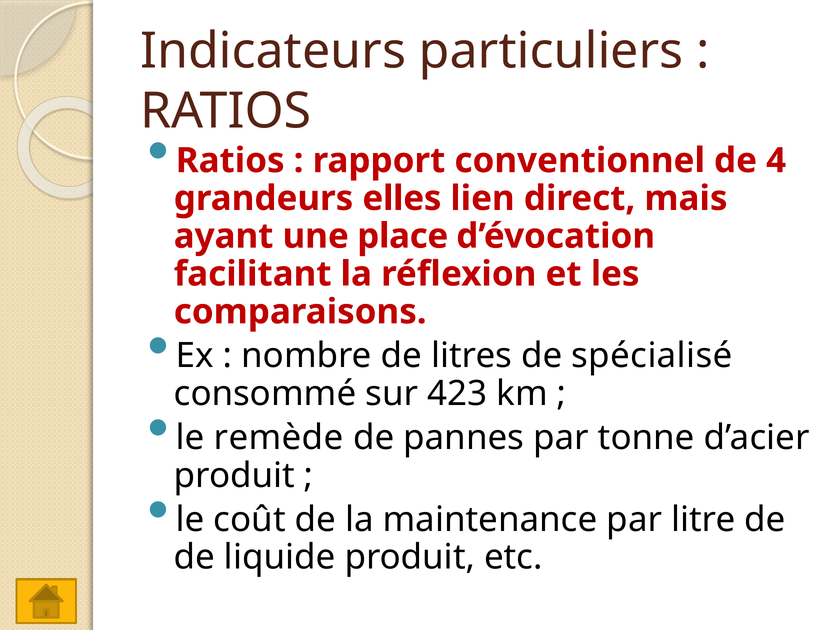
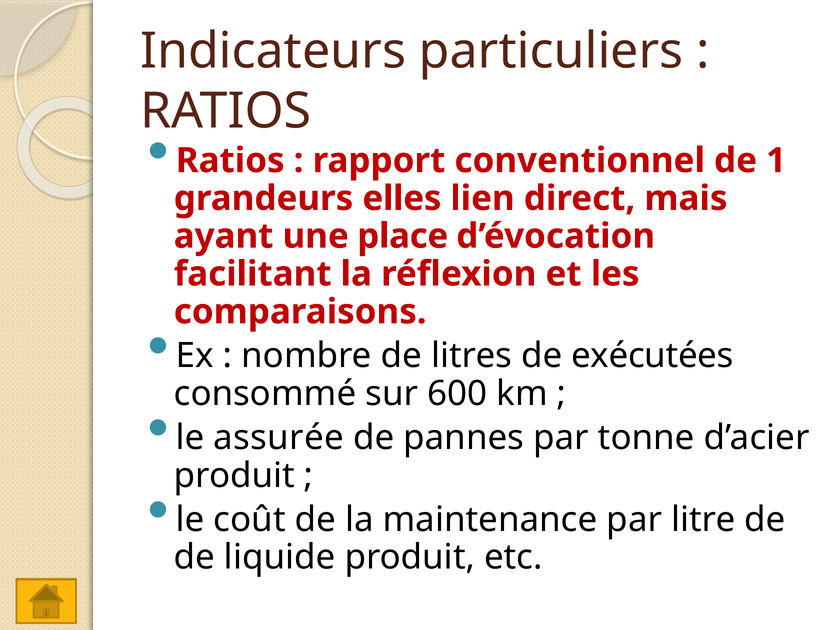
4: 4 -> 1 (776, 161)
spécialisé: spécialisé -> exécutées (652, 356)
423: 423 -> 600 (457, 394)
remède: remède -> assurée (279, 438)
